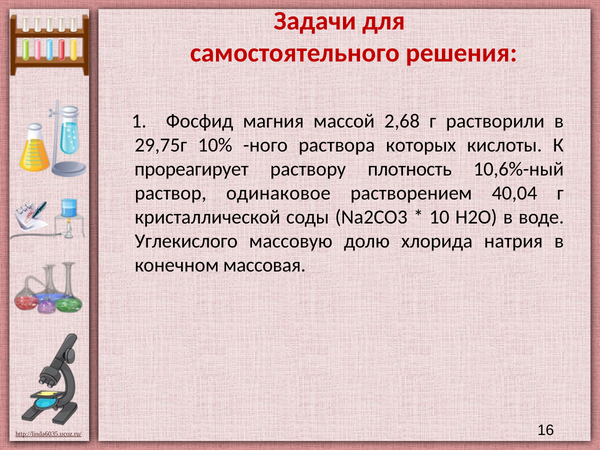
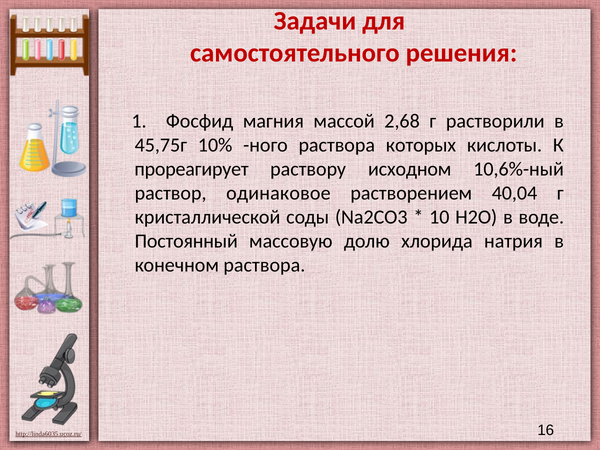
29,75г: 29,75г -> 45,75г (161, 145)
плотность: плотность -> исходном (410, 169)
Углекислого: Углекислого -> Постоянный (186, 241)
конечном массовая: массовая -> раствора (264, 265)
